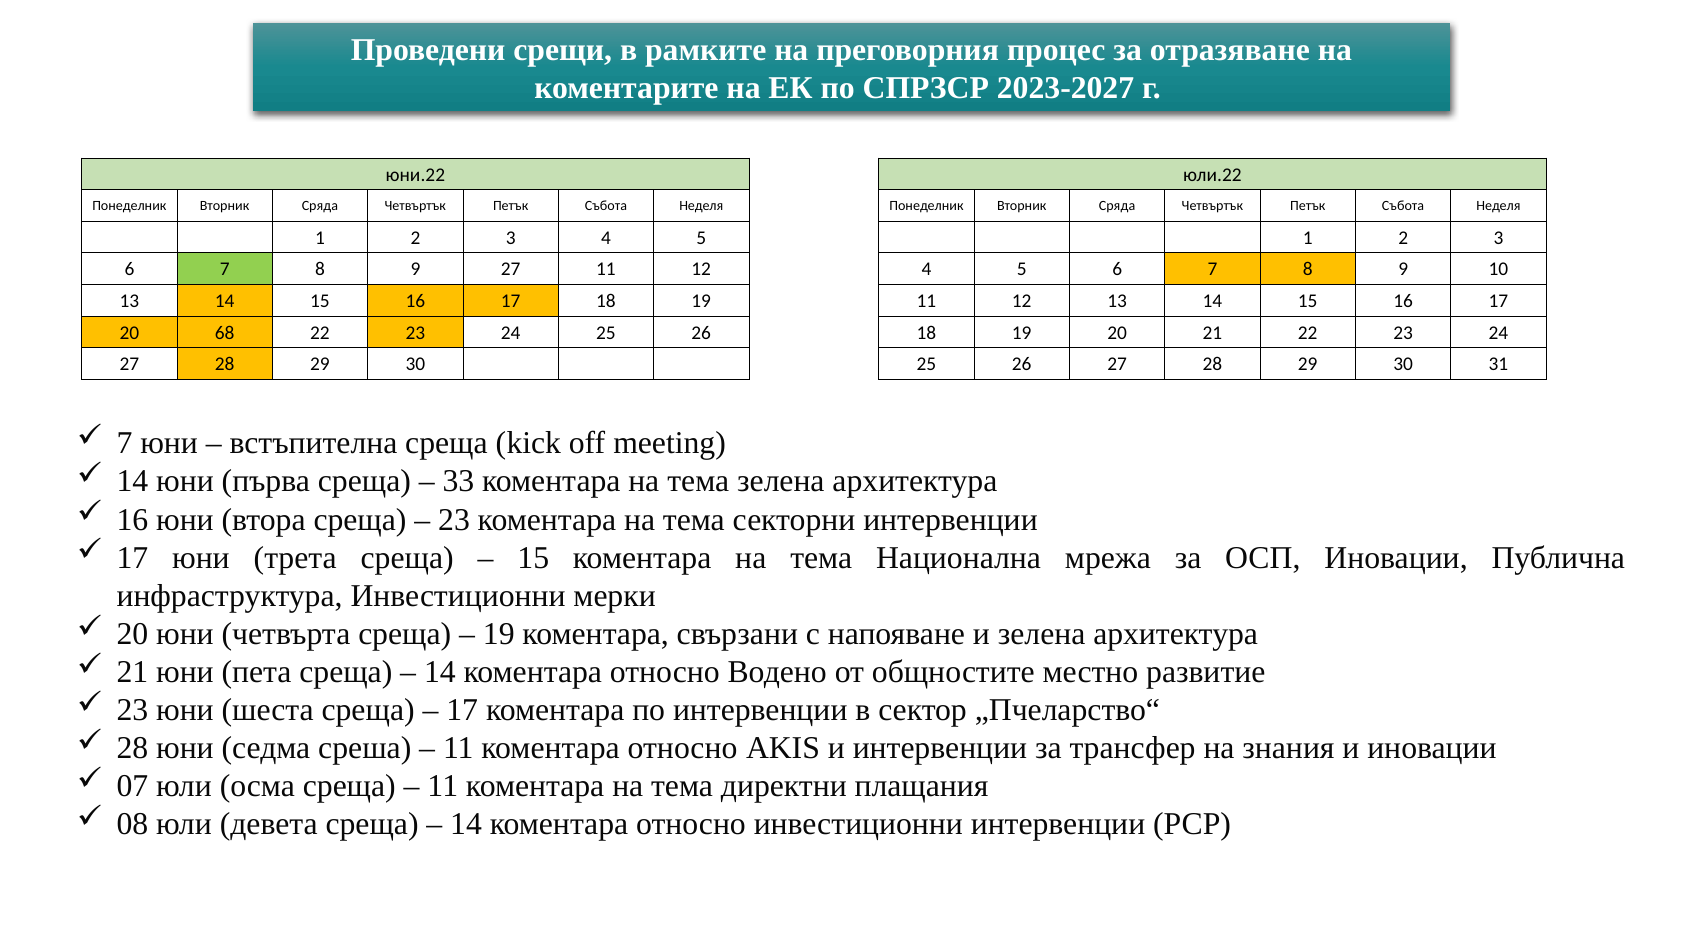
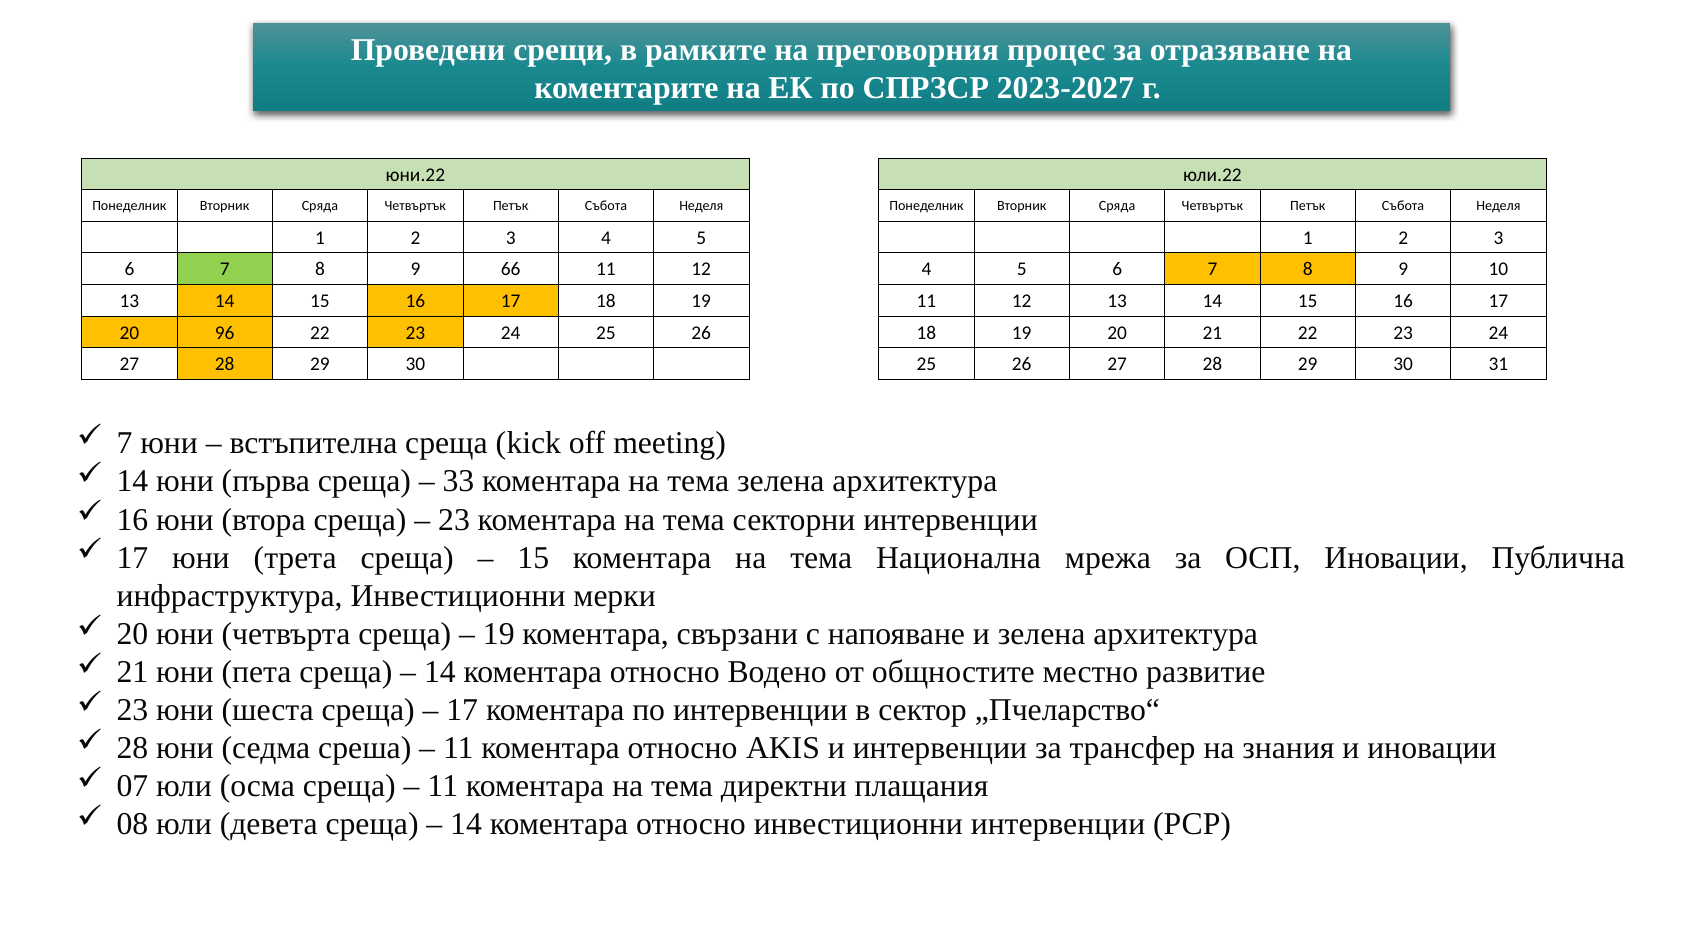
9 27: 27 -> 66 (511, 269)
68: 68 -> 96 (225, 333)
